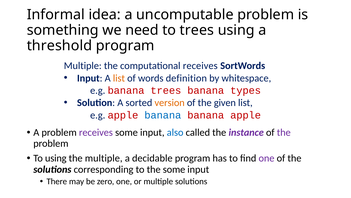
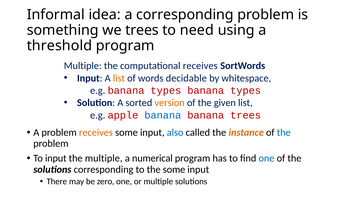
a uncomputable: uncomputable -> corresponding (185, 15)
we need: need -> trees (142, 30)
to trees: trees -> need (197, 30)
definition: definition -> decidable (186, 78)
e.g banana trees: trees -> types (166, 90)
banana apple: apple -> trees (246, 115)
receives colour: purple -> orange (96, 132)
instance colour: purple -> orange (246, 132)
the colour: purple -> blue (284, 132)
To using: using -> input (56, 158)
decidable: decidable -> numerical (152, 158)
one colour: purple -> blue (266, 158)
